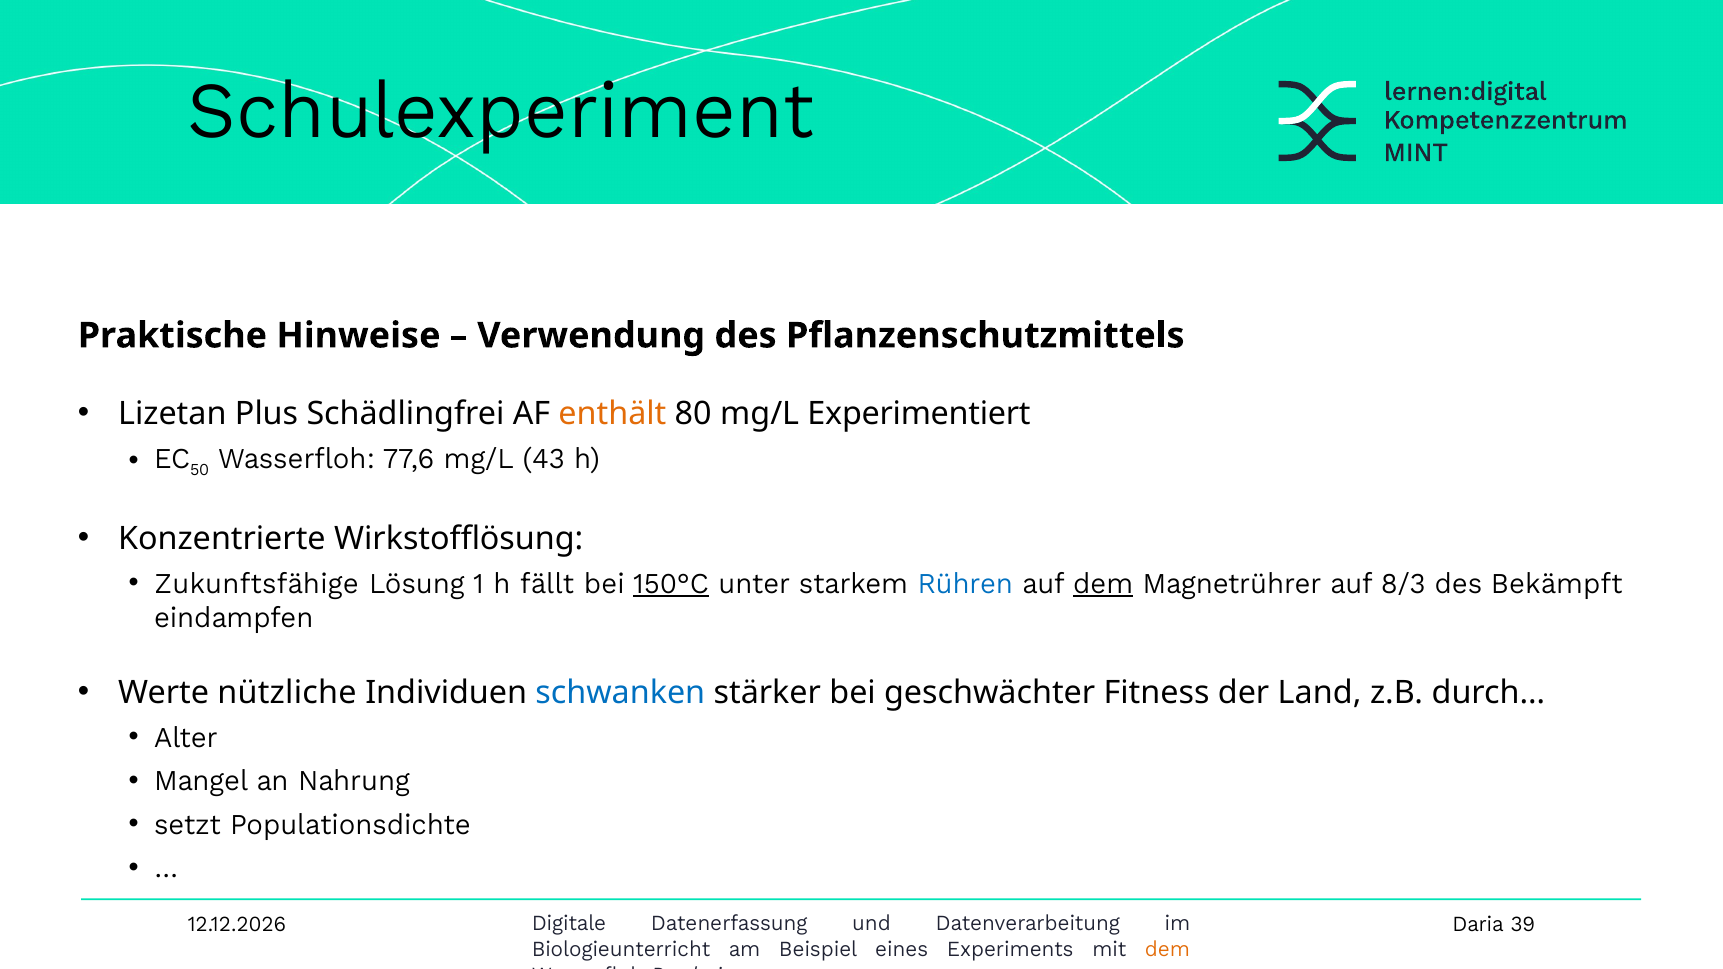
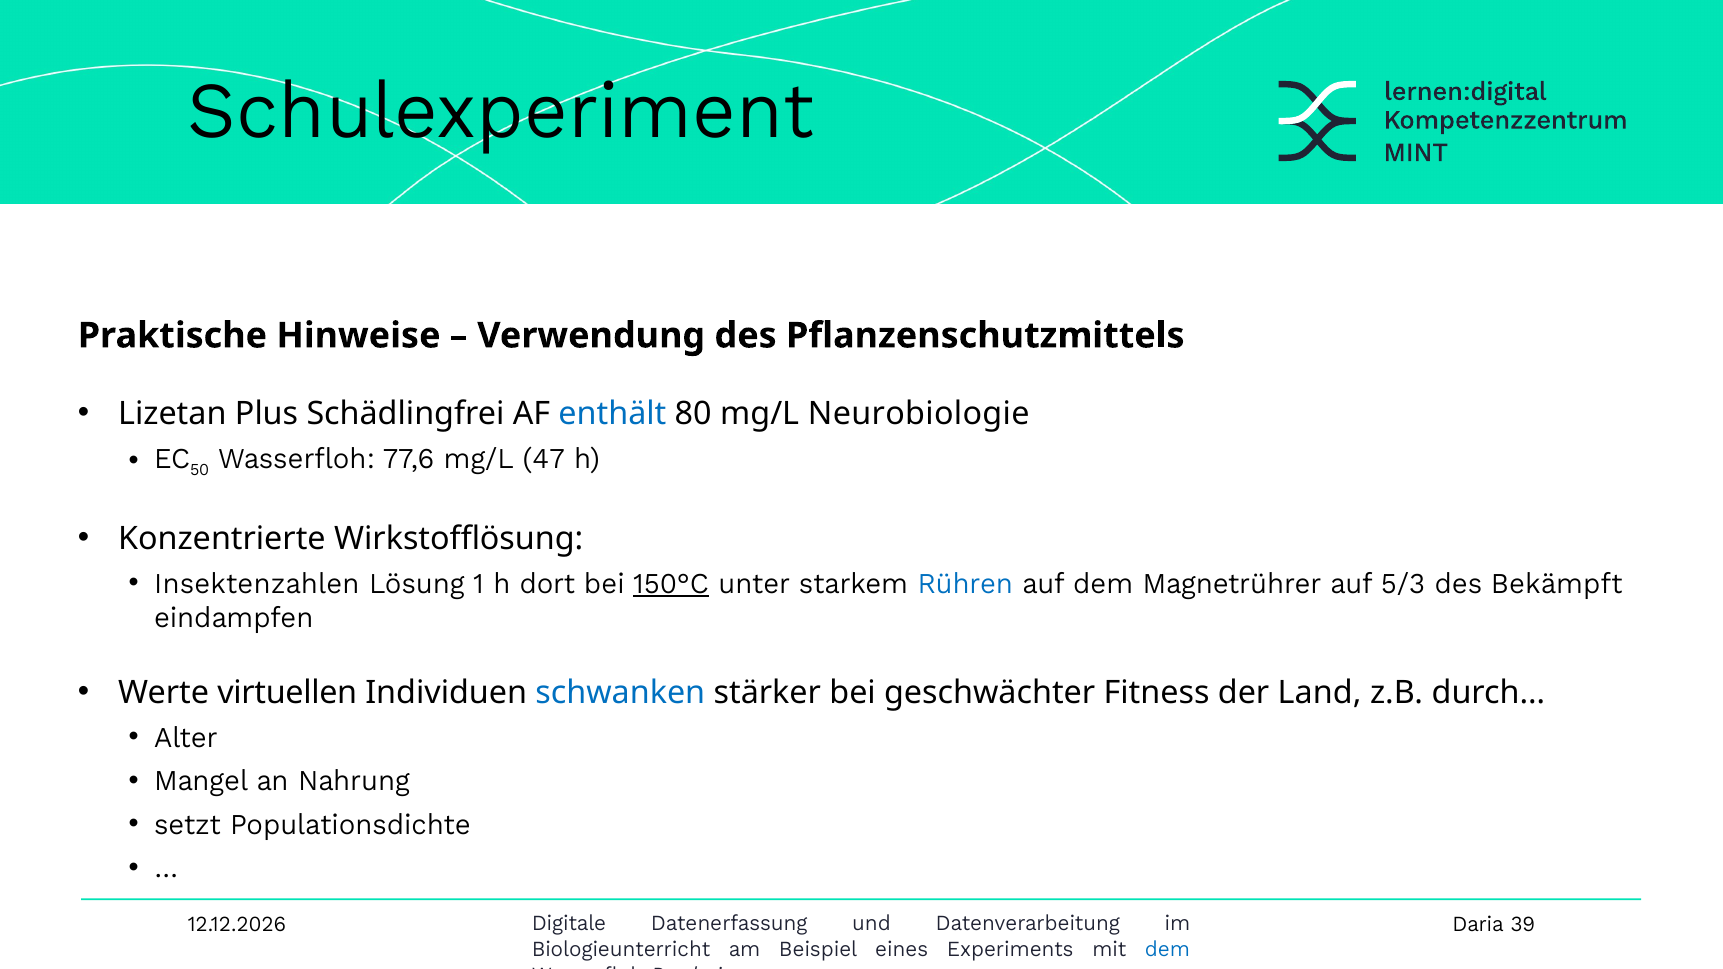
enthält colour: orange -> blue (612, 414)
Experimentiert: Experimentiert -> Neurobiologie (919, 414)
43: 43 -> 47 (544, 459)
Zukunftsfähige: Zukunftsfähige -> Insektenzahlen (257, 584)
fällt: fällt -> dort (547, 584)
dem underline: present -> none (1103, 584)
8/3: 8/3 -> 5/3 (1403, 584)
nützliche: nützliche -> virtuellen (287, 693)
dem colour: orange -> blue (1167, 950)
